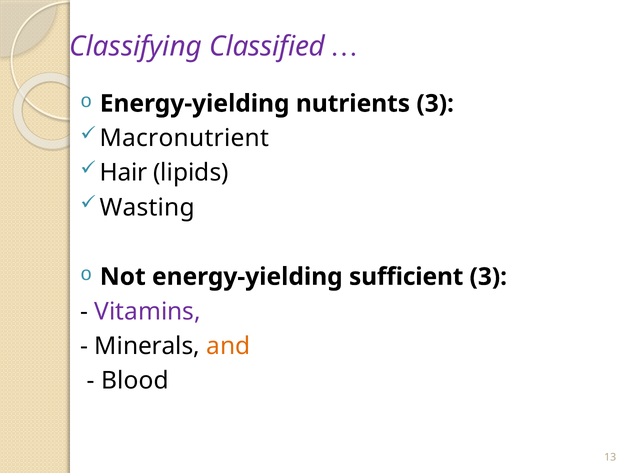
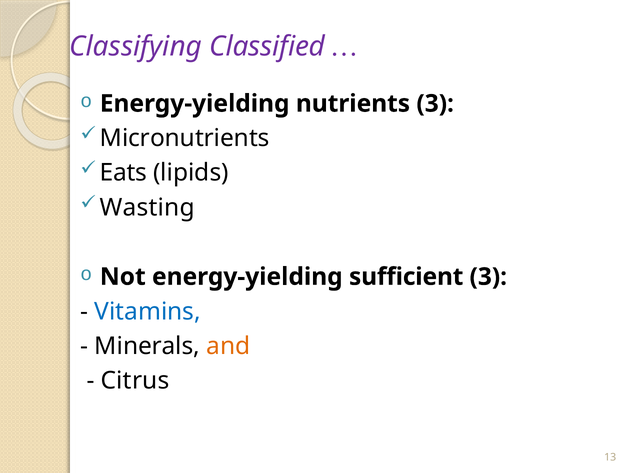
Macronutrient: Macronutrient -> Micronutrients (185, 138)
Hair: Hair -> Eats (123, 173)
Vitamins colour: purple -> blue (148, 312)
Blood: Blood -> Citrus (135, 381)
